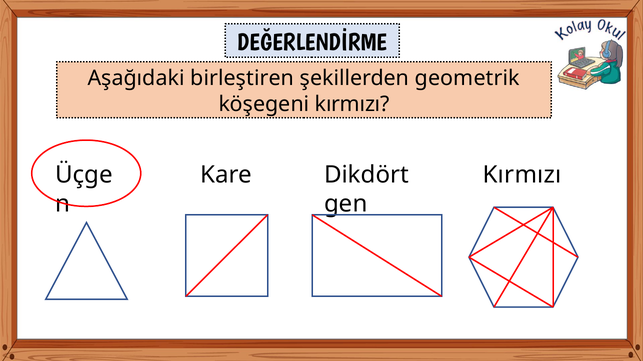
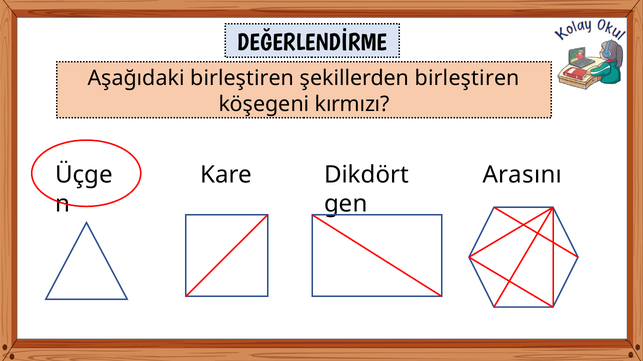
şekillerden geometrik: geometrik -> birleştiren (467, 79)
Kırmızı: Kırmızı -> Arasını (522, 175)
